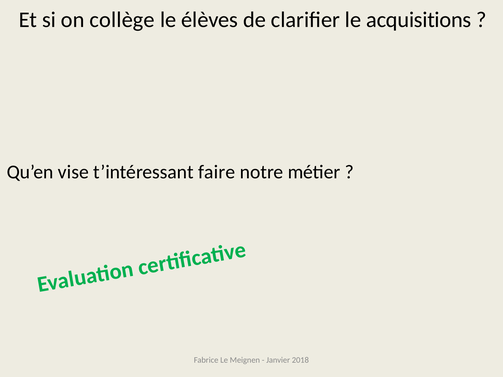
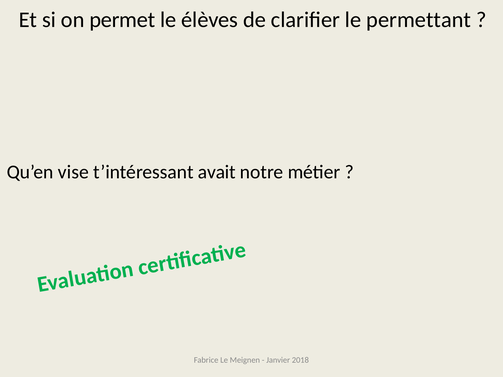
collège: collège -> permet (122, 20)
acquisitions: acquisitions -> permettant (419, 20)
faire: faire -> avait (217, 172)
